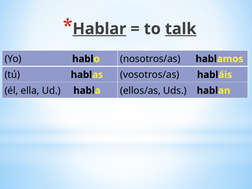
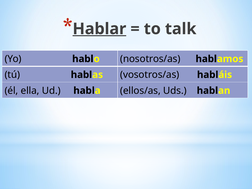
talk underline: present -> none (181, 29)
